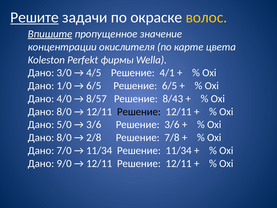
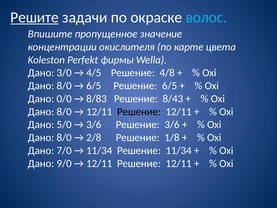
волос colour: yellow -> light blue (206, 17)
Впишите underline: present -> none (50, 34)
4/1: 4/1 -> 4/8 (167, 73)
1/0: 1/0 -> 8/0 (64, 86)
4/0: 4/0 -> 0/0 (64, 99)
8/57: 8/57 -> 8/83 (96, 99)
7/8: 7/8 -> 1/8 (172, 137)
